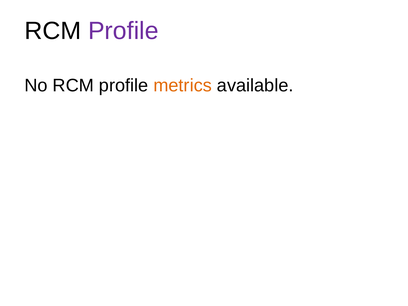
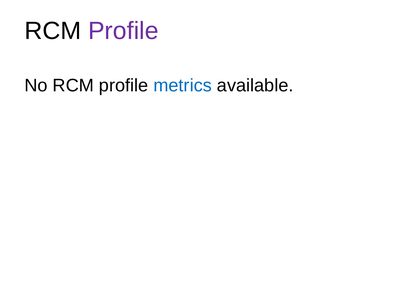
metrics colour: orange -> blue (183, 86)
